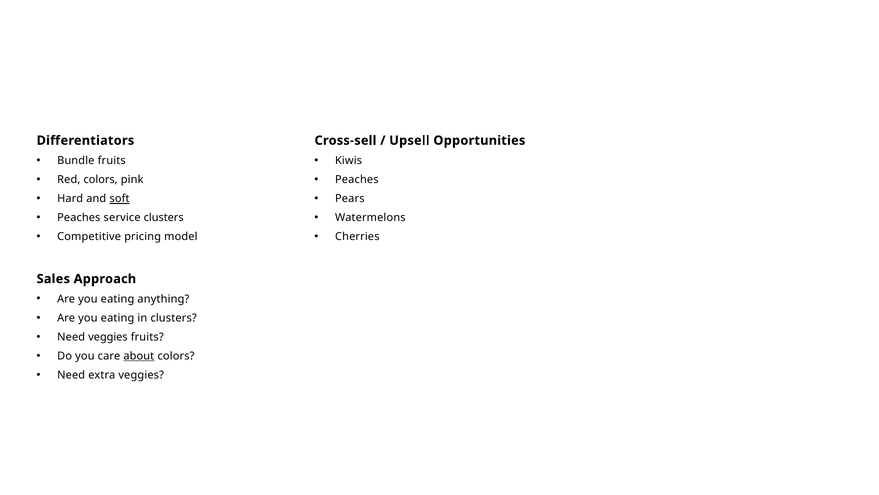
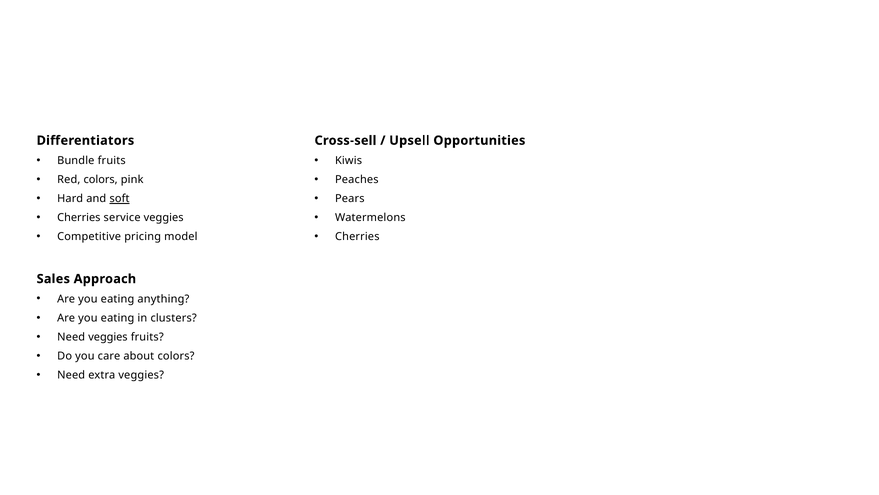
Peaches: Peaches -> Cherries (79, 218)
service clusters: clusters -> veggies (164, 218)
about underline: present -> none (139, 356)
